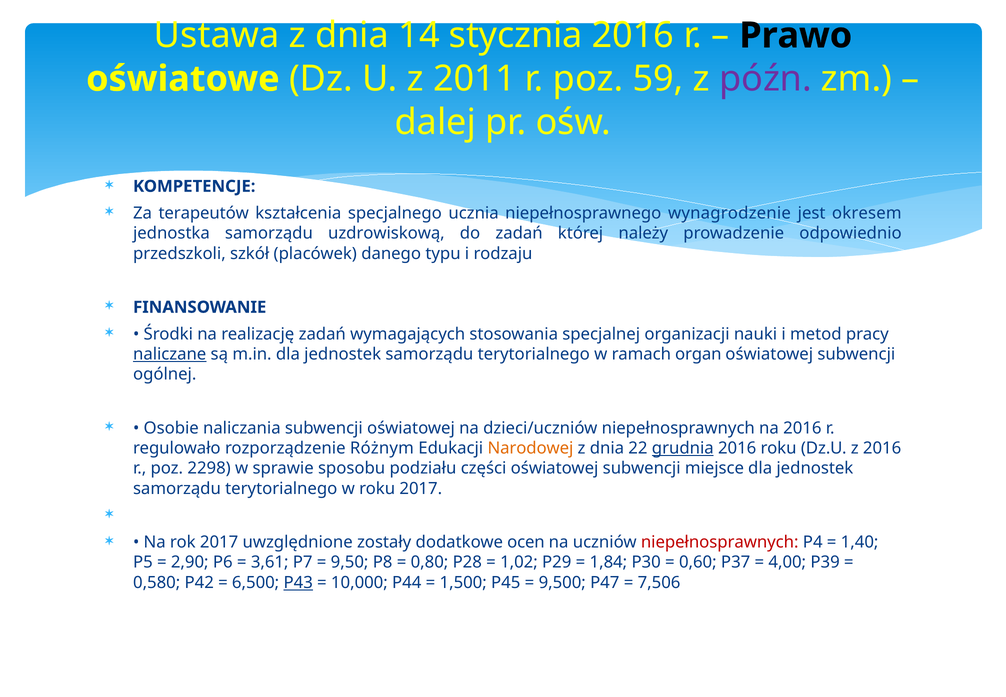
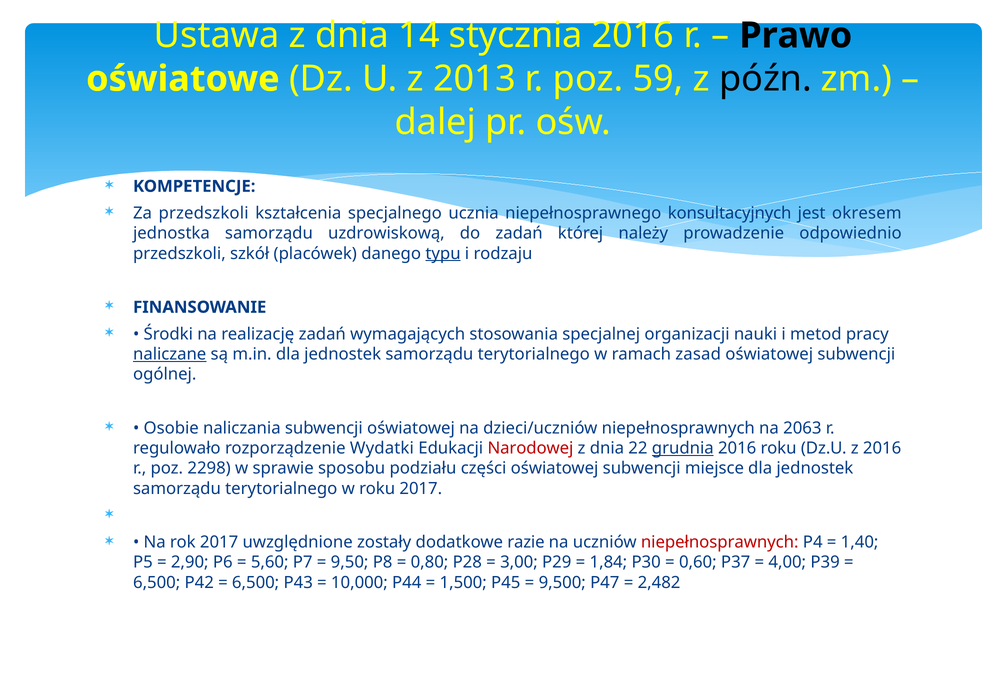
2011: 2011 -> 2013 (474, 79)
późn colour: purple -> black (765, 79)
Za terapeutów: terapeutów -> przedszkoli (204, 213)
wynagrodzenie: wynagrodzenie -> konsultacyjnych (730, 213)
typu underline: none -> present (443, 253)
organ: organ -> zasad (698, 354)
na 2016: 2016 -> 2063 (802, 428)
Różnym: Różnym -> Wydatki (382, 448)
Narodowej colour: orange -> red (530, 448)
ocen: ocen -> razie (526, 542)
3,61: 3,61 -> 5,60 (270, 562)
1,02: 1,02 -> 3,00 (519, 562)
0,580: 0,580 -> 6,500 (157, 582)
P43 underline: present -> none (298, 582)
7,506: 7,506 -> 2,482 (659, 582)
